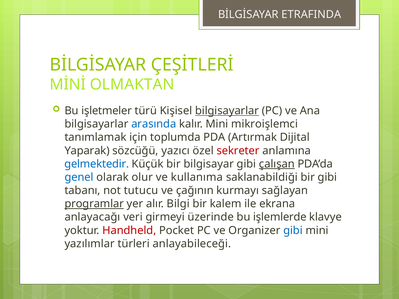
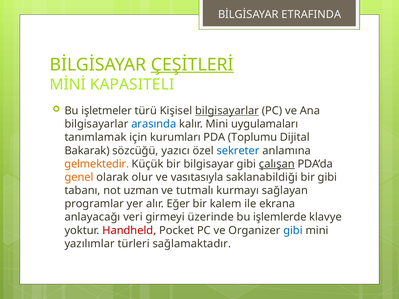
ÇEŞİTLERİ underline: none -> present (192, 65)
OLMAKTAN: OLMAKTAN -> KAPASITELI (132, 84)
mikroişlemci: mikroişlemci -> uygulamaları (265, 124)
toplumda: toplumda -> kurumları (175, 137)
Artırmak: Artırmak -> Toplumu (253, 137)
Yaparak: Yaparak -> Bakarak (87, 151)
sekreter colour: red -> blue (238, 151)
gelmektedir colour: blue -> orange (97, 164)
genel colour: blue -> orange (79, 177)
kullanıma: kullanıma -> vasıtasıyla (197, 177)
tutucu: tutucu -> uzman (141, 191)
çağının: çağının -> tutmalı (195, 191)
programlar underline: present -> none (94, 204)
Bilgi: Bilgi -> Eğer (178, 204)
anlayabileceği: anlayabileceği -> sağlamaktadır (192, 244)
